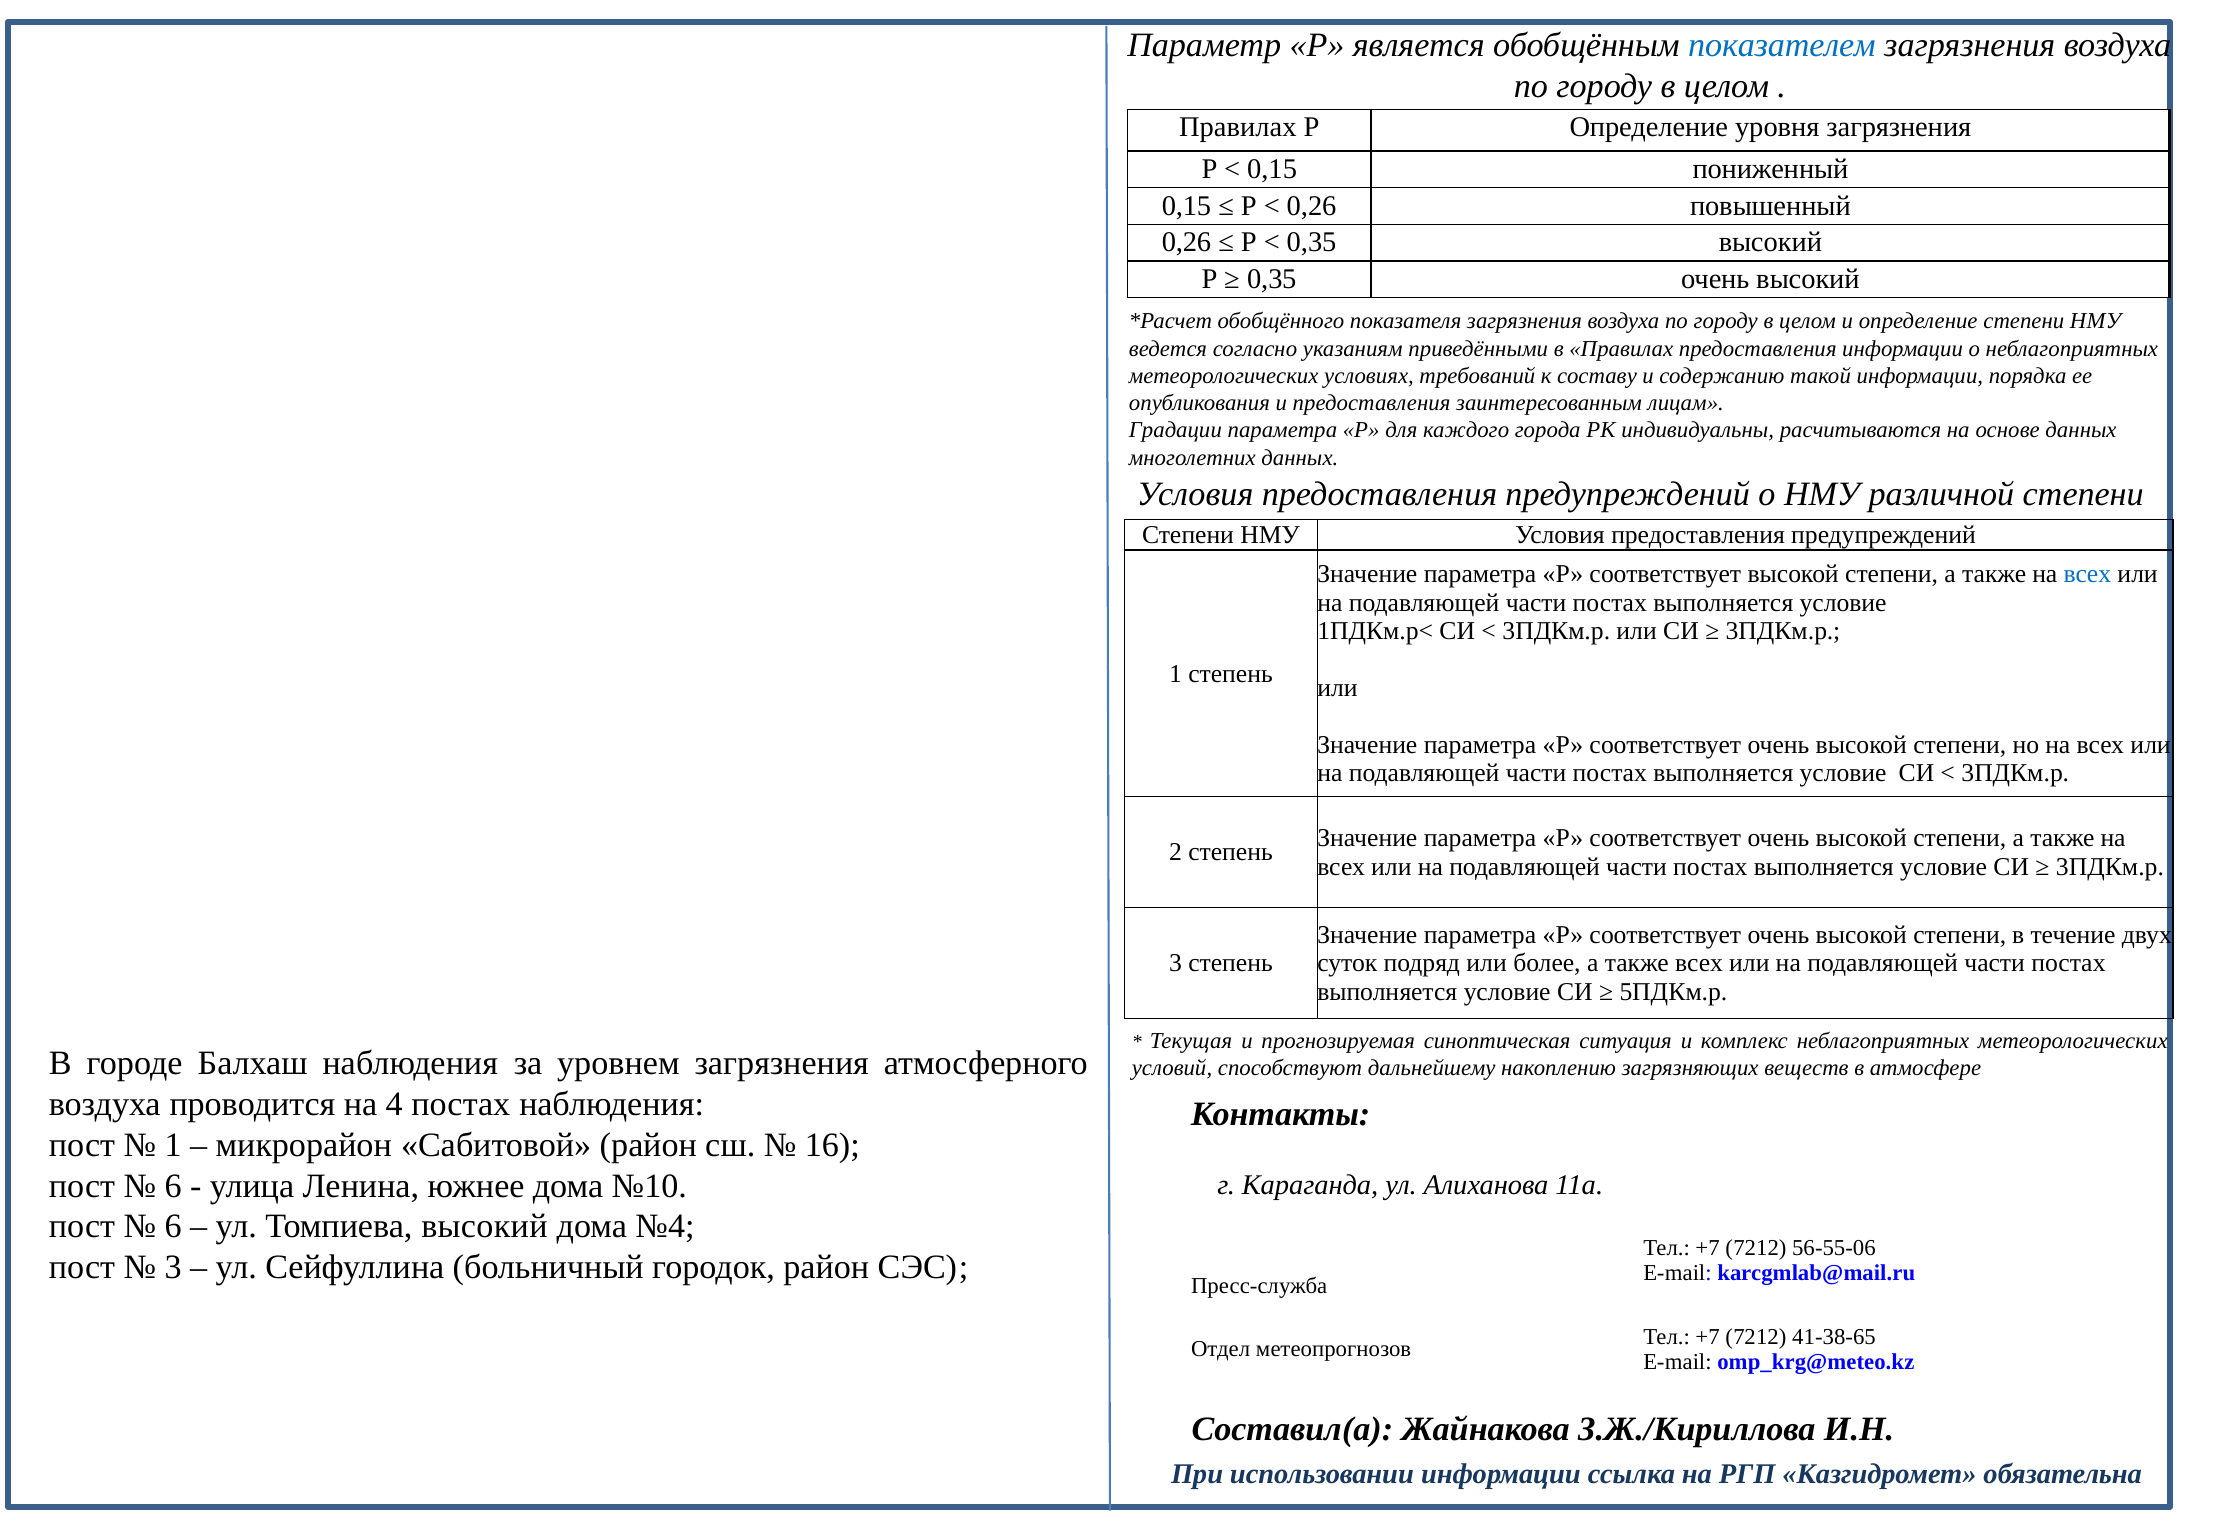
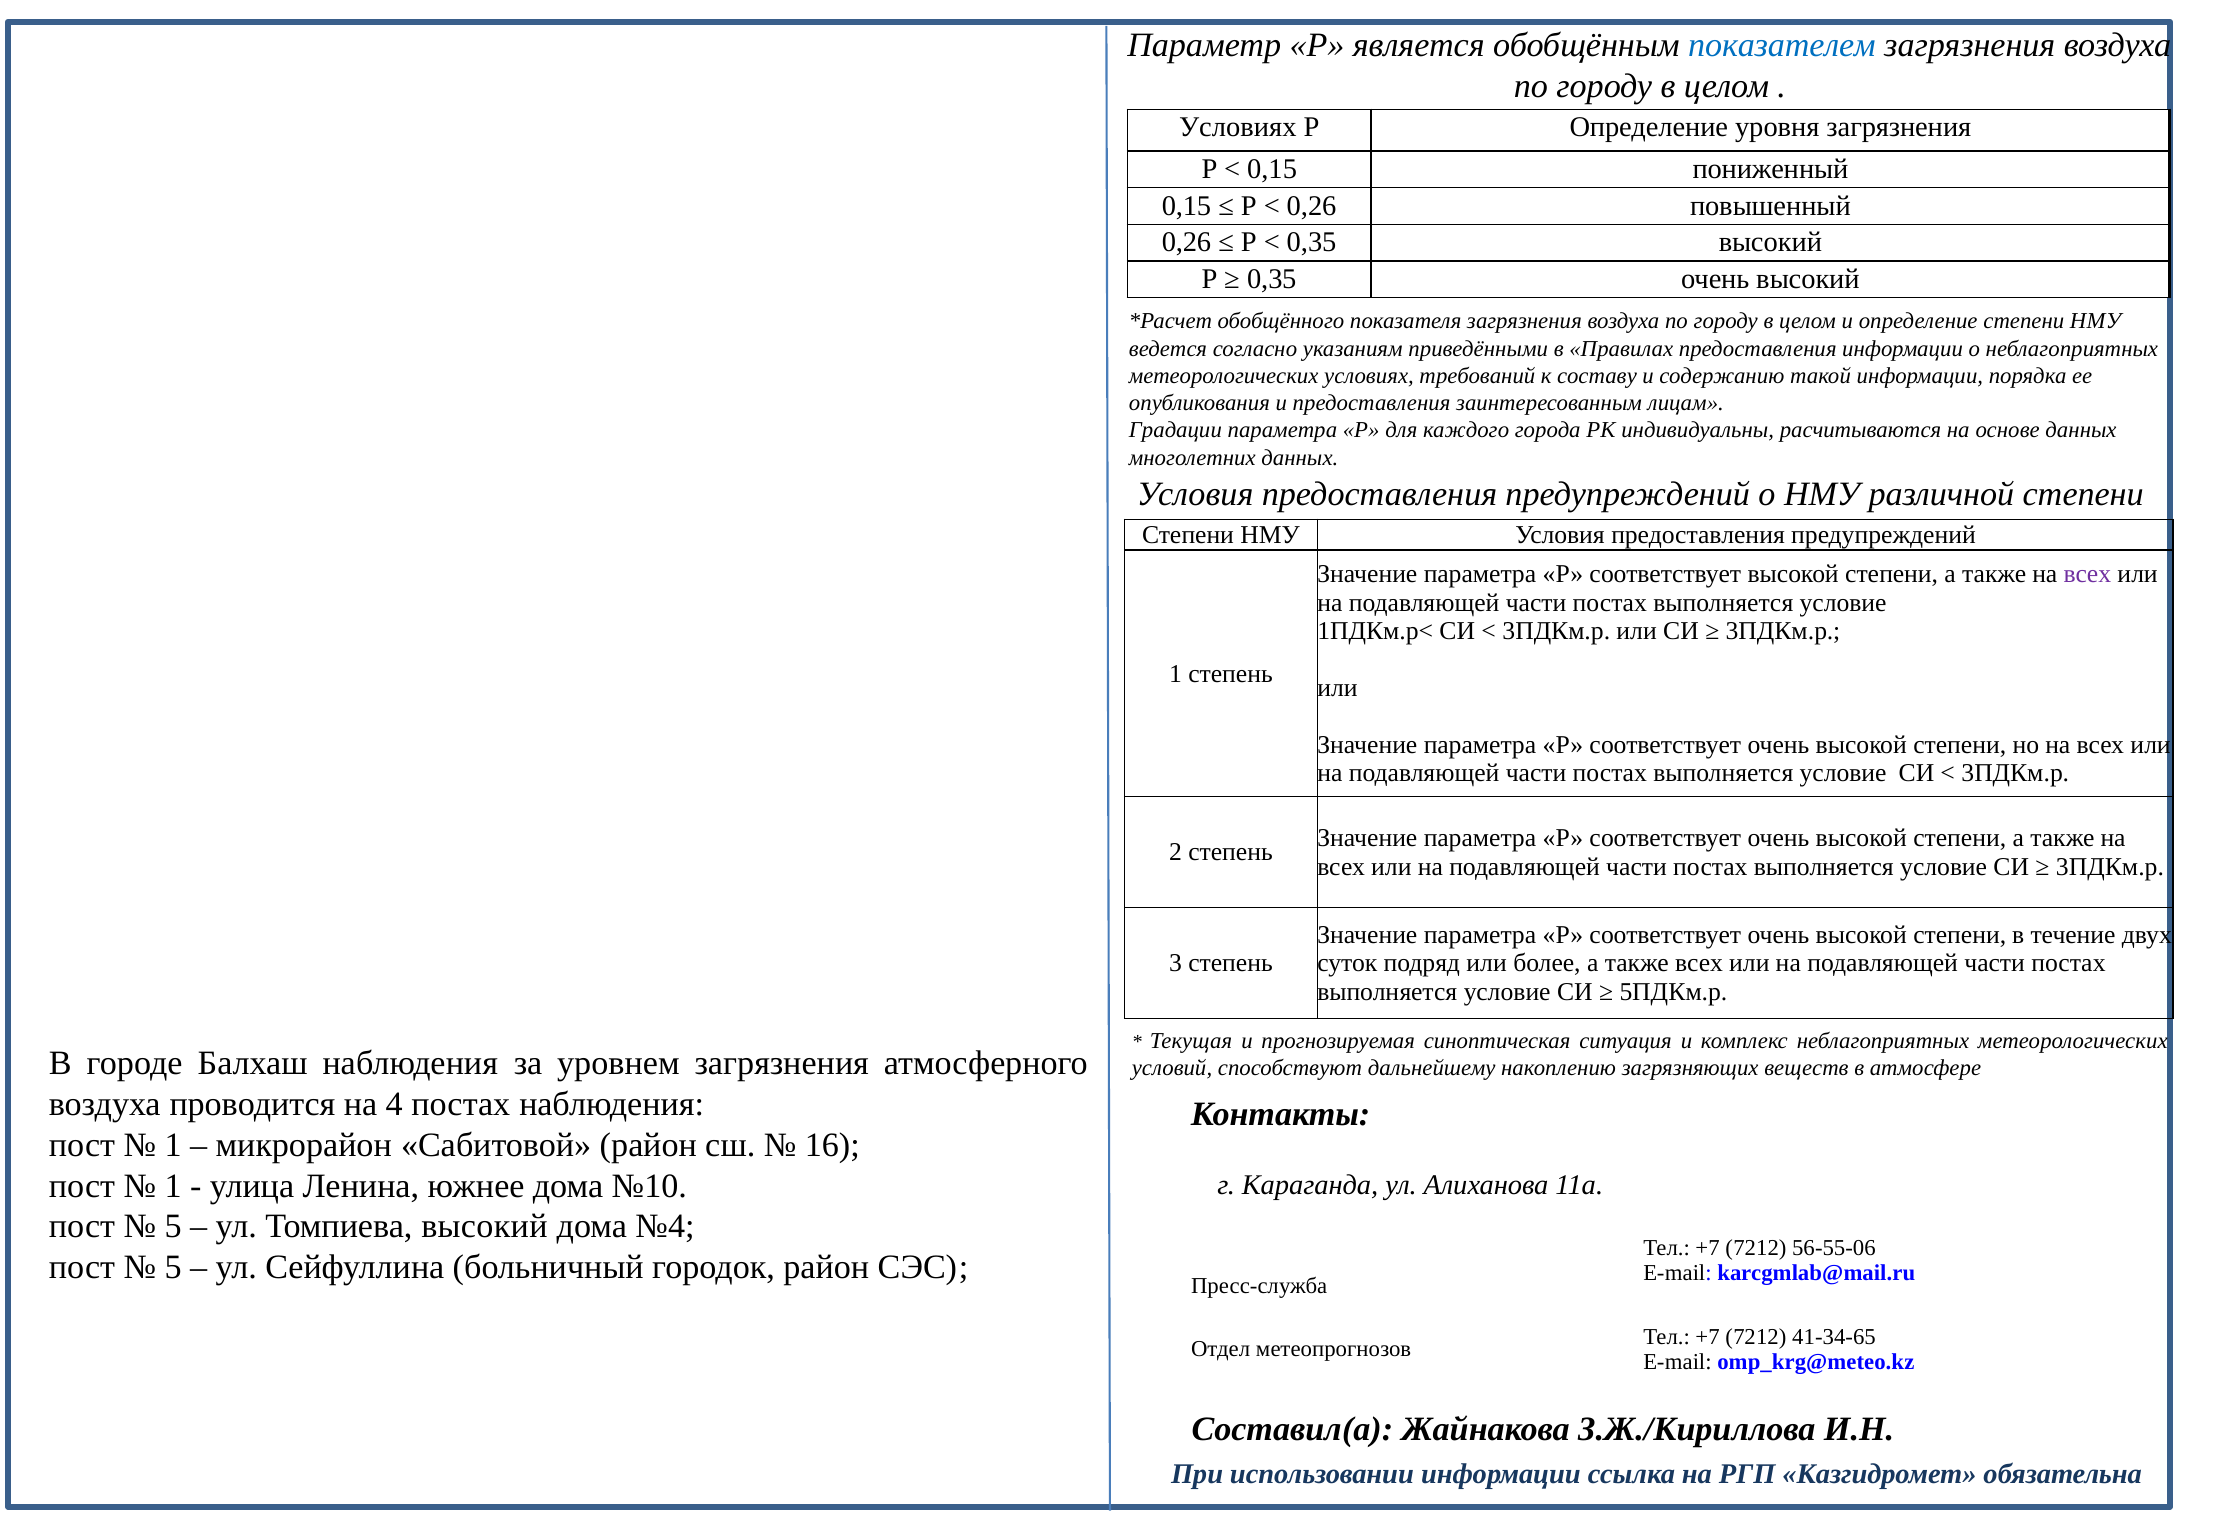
Правилах: Правилах -> Условиях (1238, 127)
всех colour: blue -> purple (2087, 574)
6: 6 -> 1 (173, 1186)
6: 6 -> 5 (173, 1227)
3: 3 -> 5 (173, 1268)
41-38-65: 41-38-65 -> 41-34-65 (1834, 1337)
